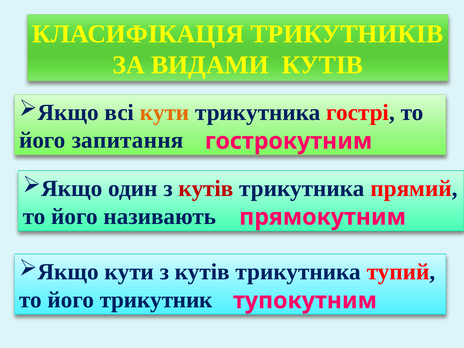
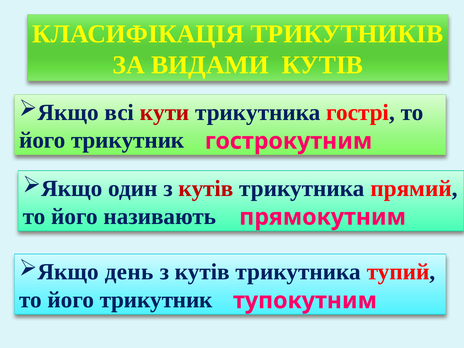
кути colour: orange -> red (165, 112)
запитання: запитання -> трикутник (128, 140)
Якщо кути: кути -> день (129, 272)
